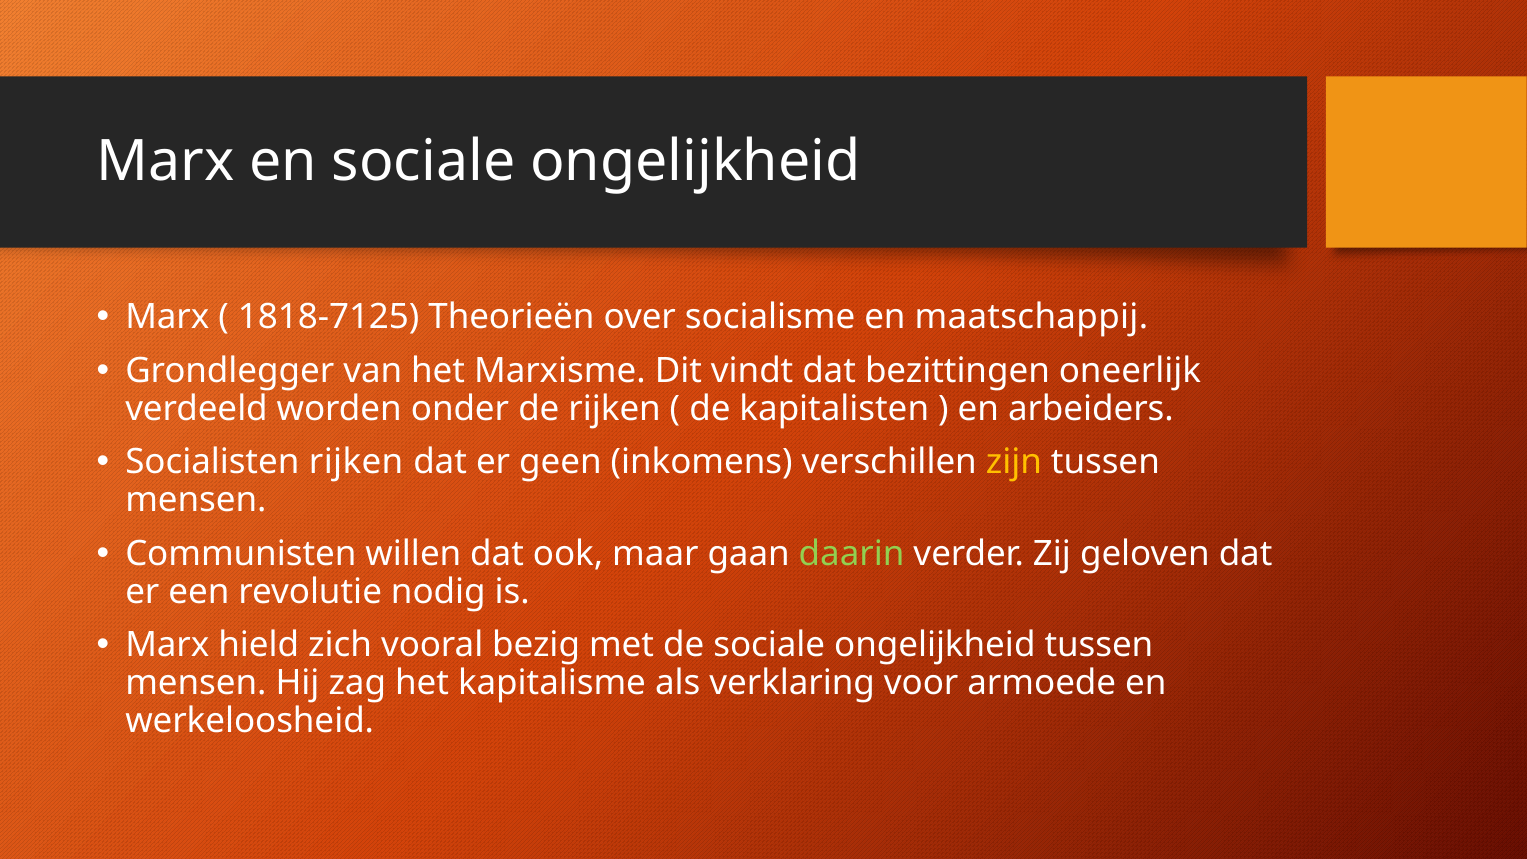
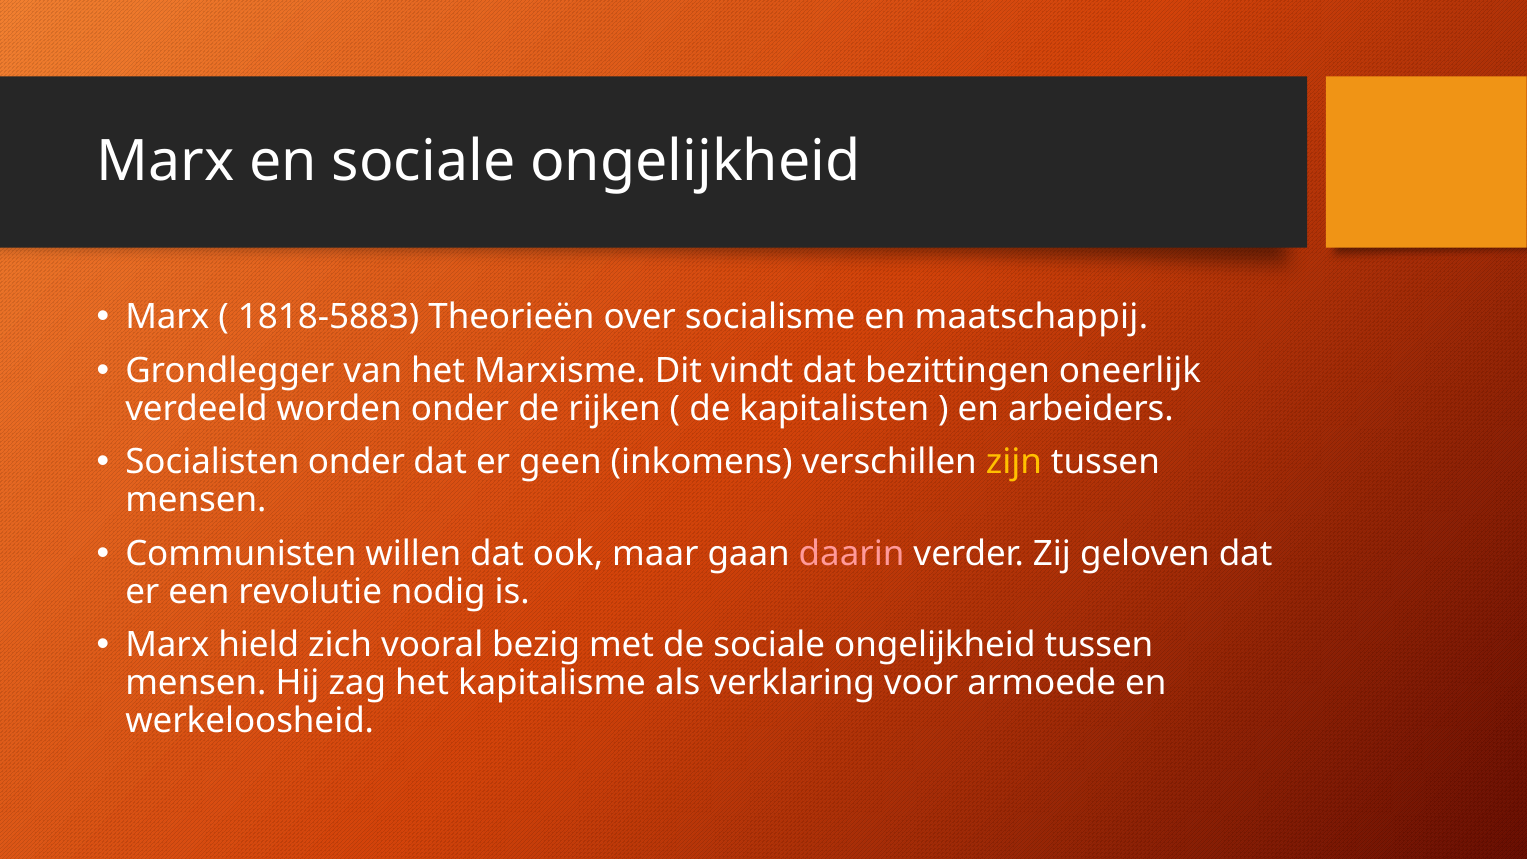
1818-7125: 1818-7125 -> 1818-5883 (329, 317)
Socialisten rijken: rijken -> onder (356, 462)
daarin colour: light green -> pink (852, 554)
